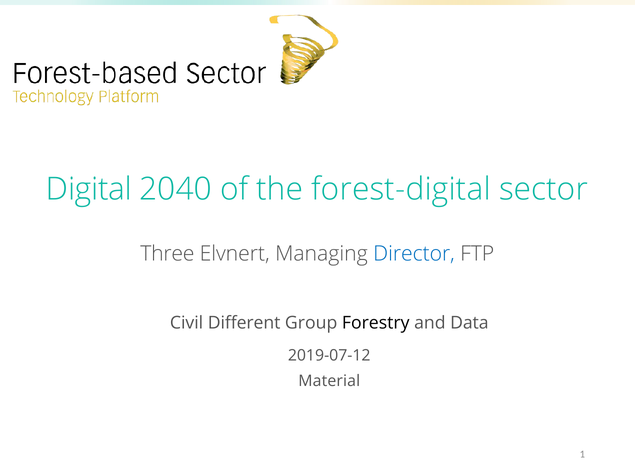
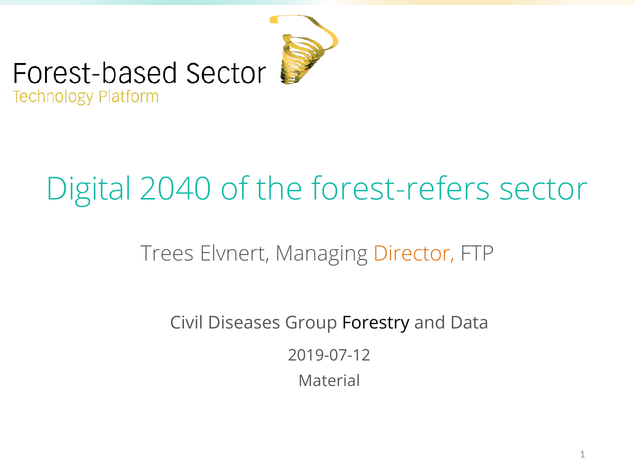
forest-digital: forest-digital -> forest-refers (401, 189)
Three: Three -> Trees (167, 254)
Director colour: blue -> orange (414, 254)
Different: Different -> Diseases (244, 323)
